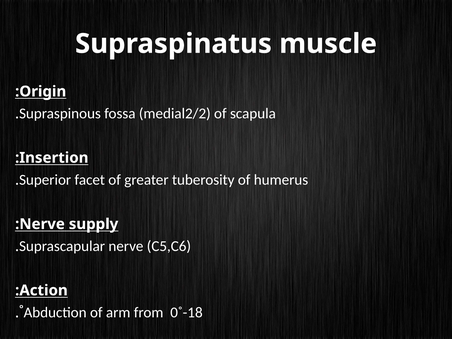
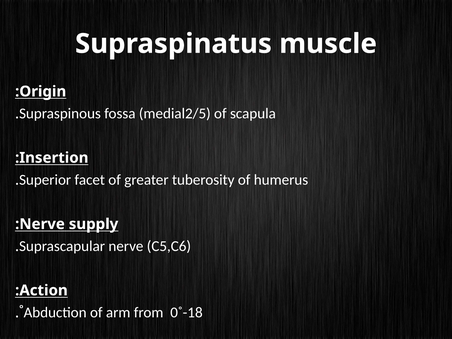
medial2/2: medial2/2 -> medial2/5 (175, 114)
